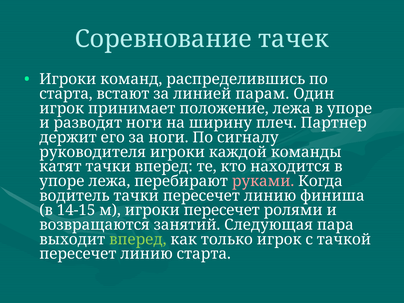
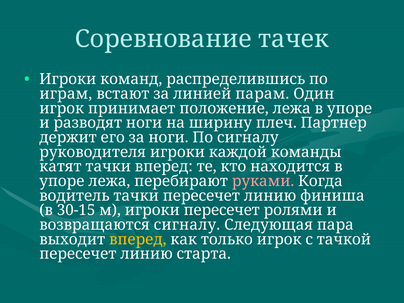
старта: старта -> играм (66, 94)
14-15: 14-15 -> 30-15 (76, 210)
возвращаются занятий: занятий -> сигналу (187, 225)
вперед colour: light green -> yellow (138, 239)
